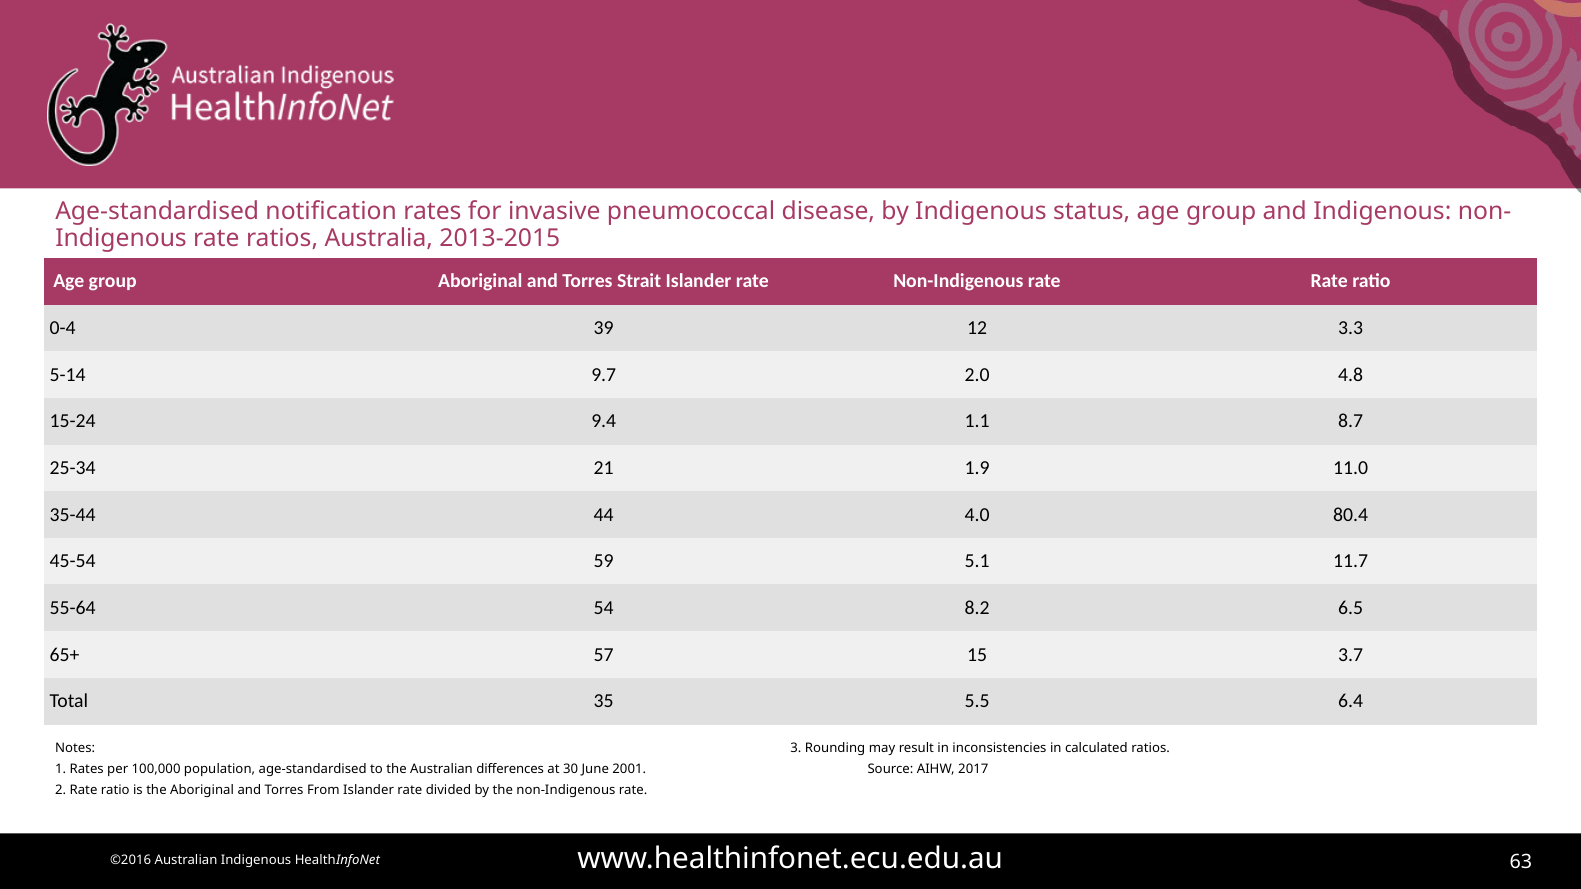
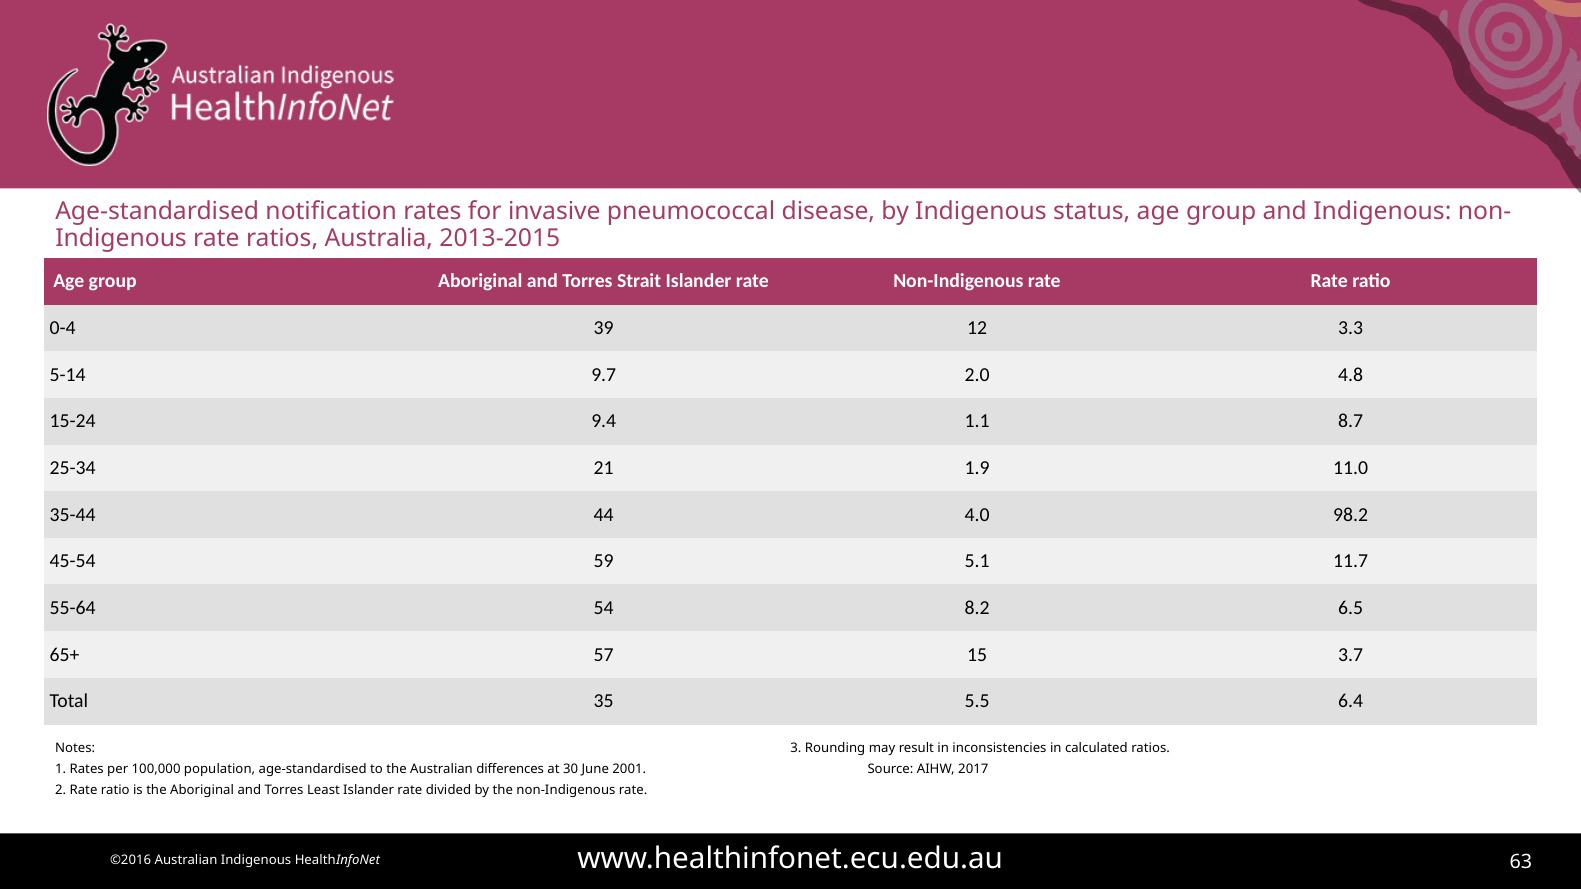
80.4: 80.4 -> 98.2 (1351, 515)
From: From -> Least (323, 790)
